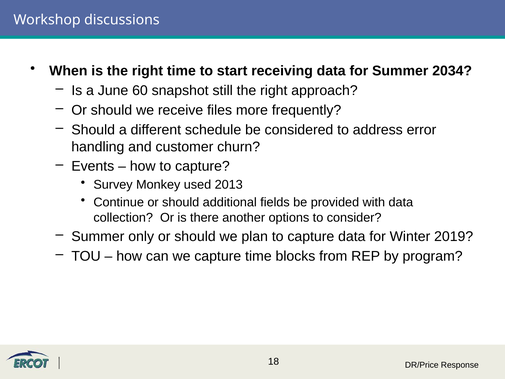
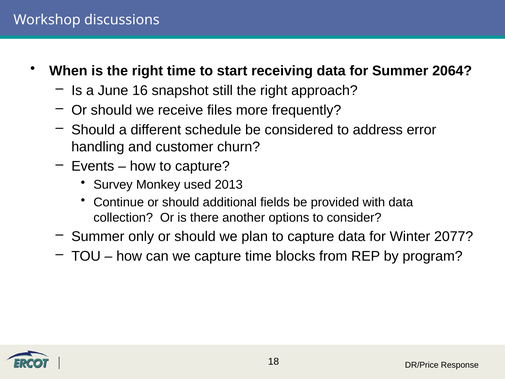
2034: 2034 -> 2064 (452, 71)
60: 60 -> 16 (140, 90)
2019: 2019 -> 2077 (454, 236)
